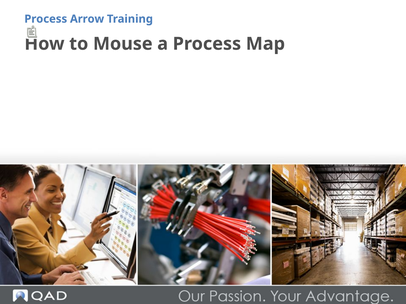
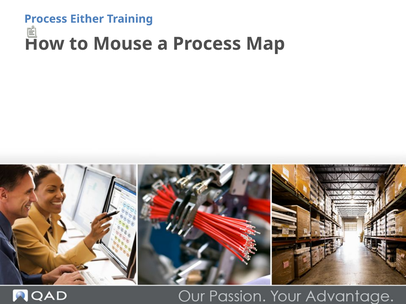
Arrow: Arrow -> Either (87, 19)
